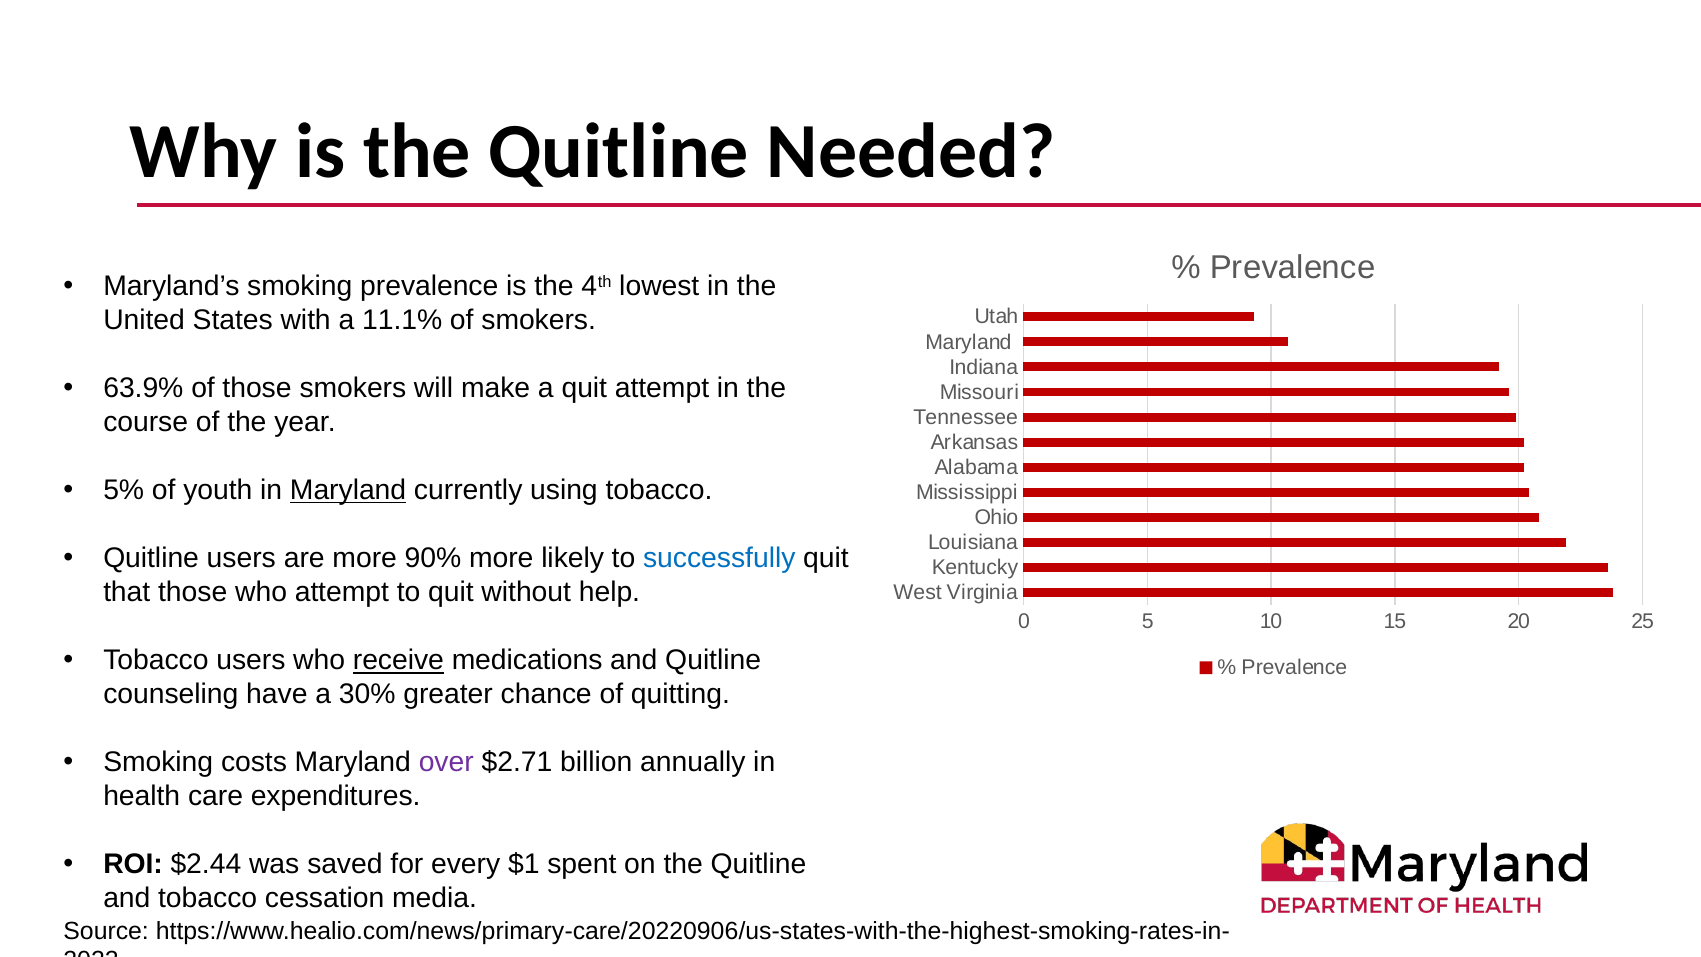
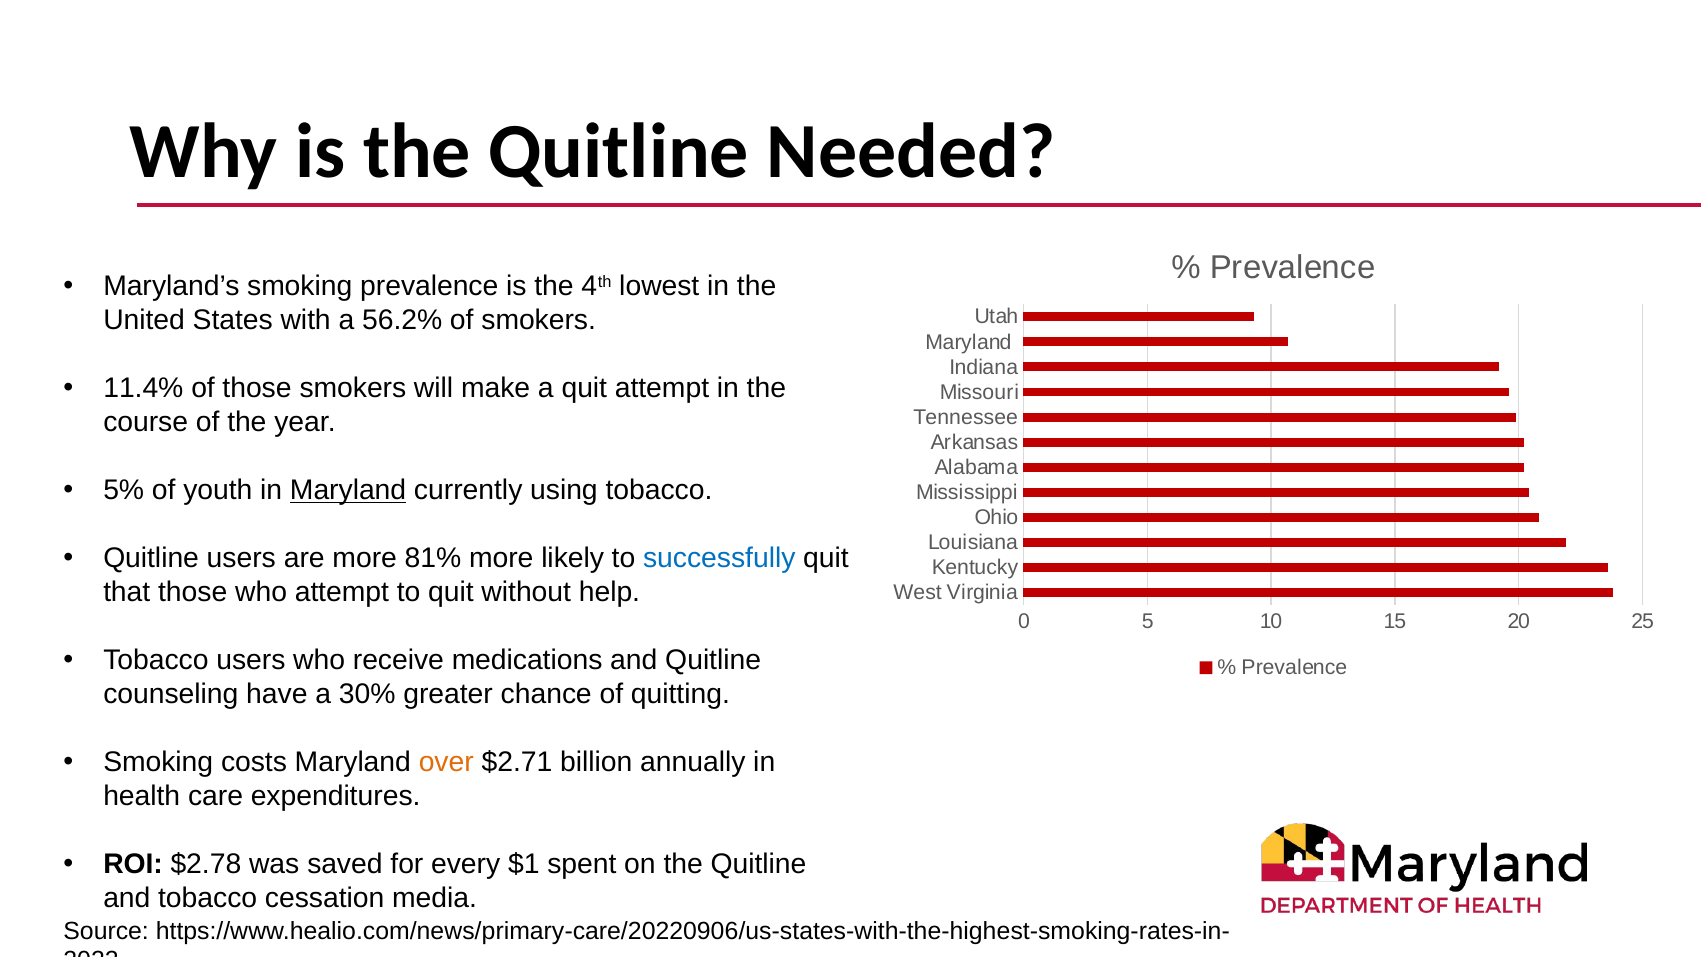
11.1%: 11.1% -> 56.2% (402, 320)
63.9%: 63.9% -> 11.4% (143, 388)
90%: 90% -> 81% (433, 558)
receive underline: present -> none (398, 660)
over colour: purple -> orange (446, 762)
$2.44: $2.44 -> $2.78 (206, 864)
